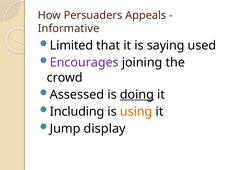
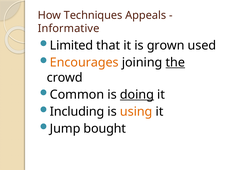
Persuaders: Persuaders -> Techniques (93, 15)
saying: saying -> grown (166, 45)
Encourages colour: purple -> orange (84, 62)
the underline: none -> present (175, 62)
Assessed: Assessed -> Common (77, 94)
display: display -> bought (105, 128)
